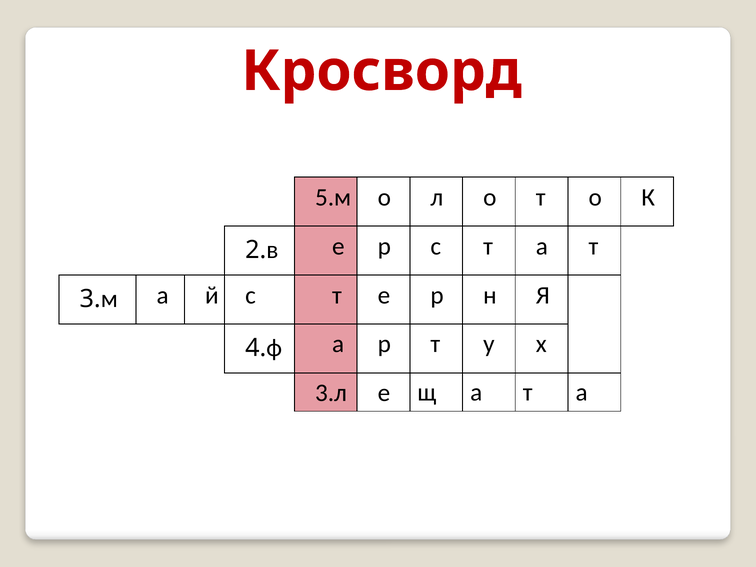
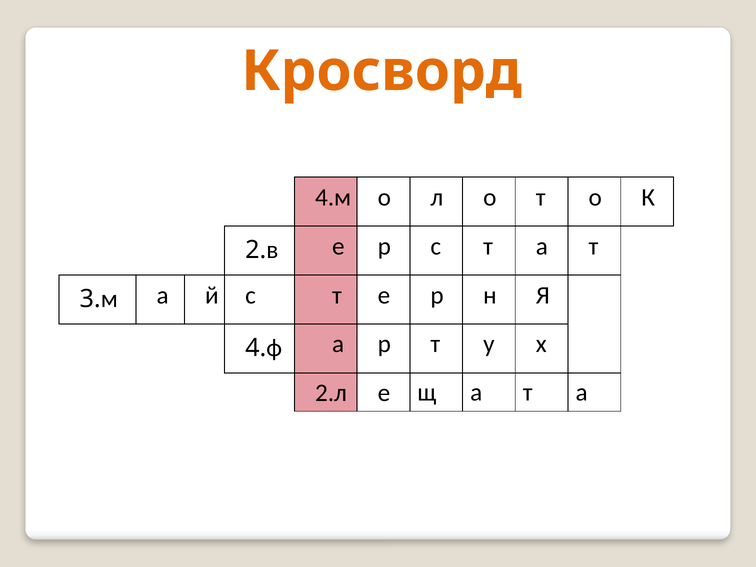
Кросворд colour: red -> orange (382, 71)
5.м: 5.м -> 4.м (333, 197)
3.л: 3.л -> 2.л (331, 393)
